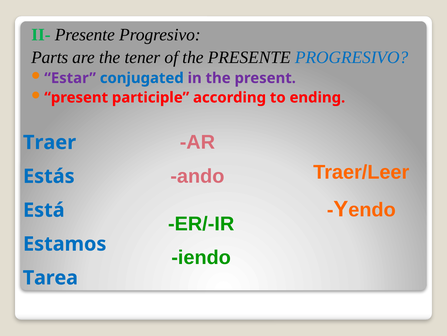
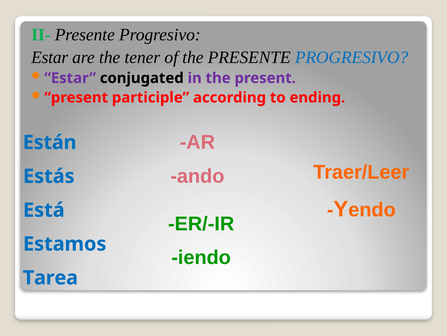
Parts: Parts -> Estar (50, 57)
conjugated colour: blue -> black (142, 78)
Traer: Traer -> Están (50, 142)
